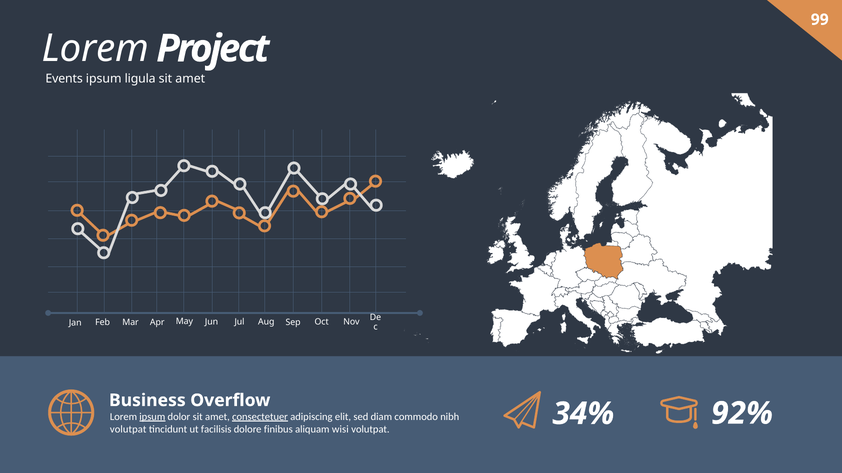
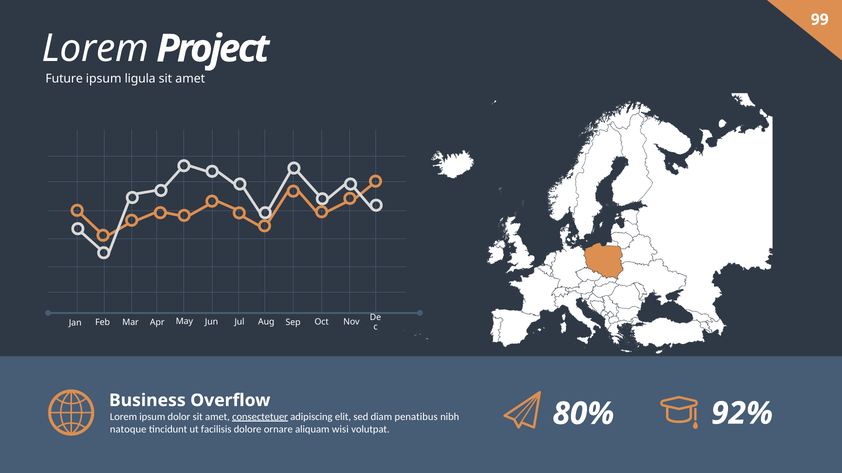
Events: Events -> Future (64, 79)
ipsum underline: present -> none (152, 417)
commodo: commodo -> penatibus (416, 417)
volutpat: volutpat -> natoque (128, 430)
finibus: finibus -> ornare (278, 430)
34%: 34% -> 80% (583, 414)
